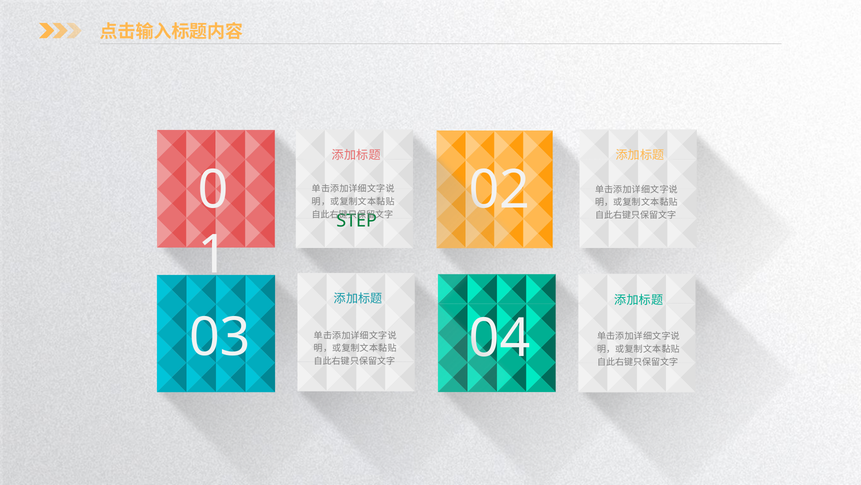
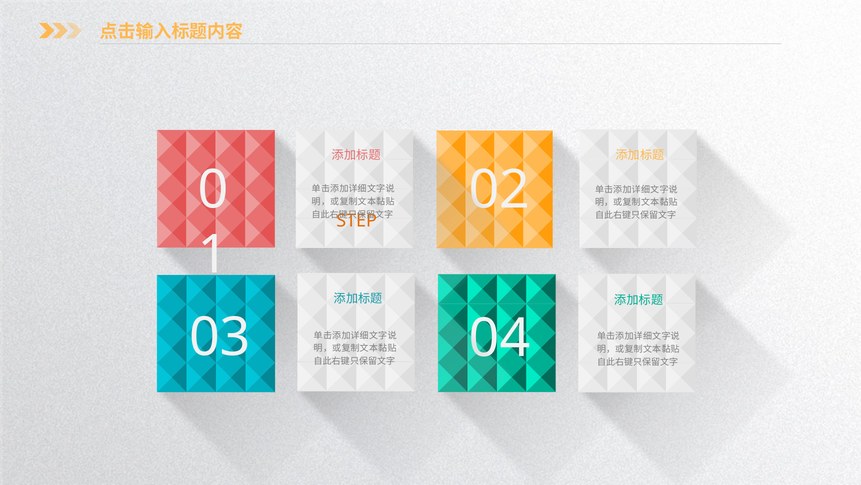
STEP colour: green -> orange (357, 221)
